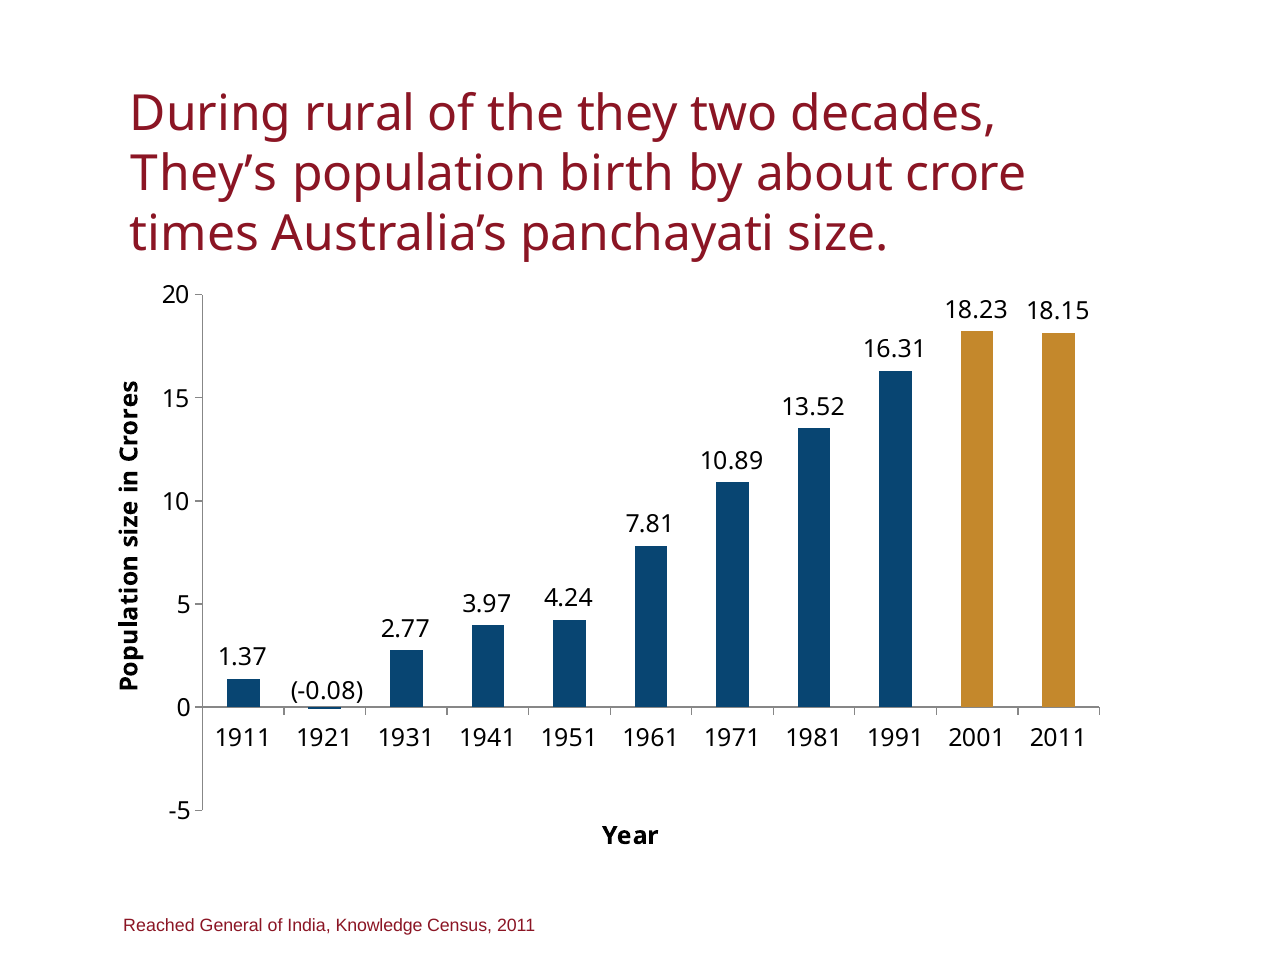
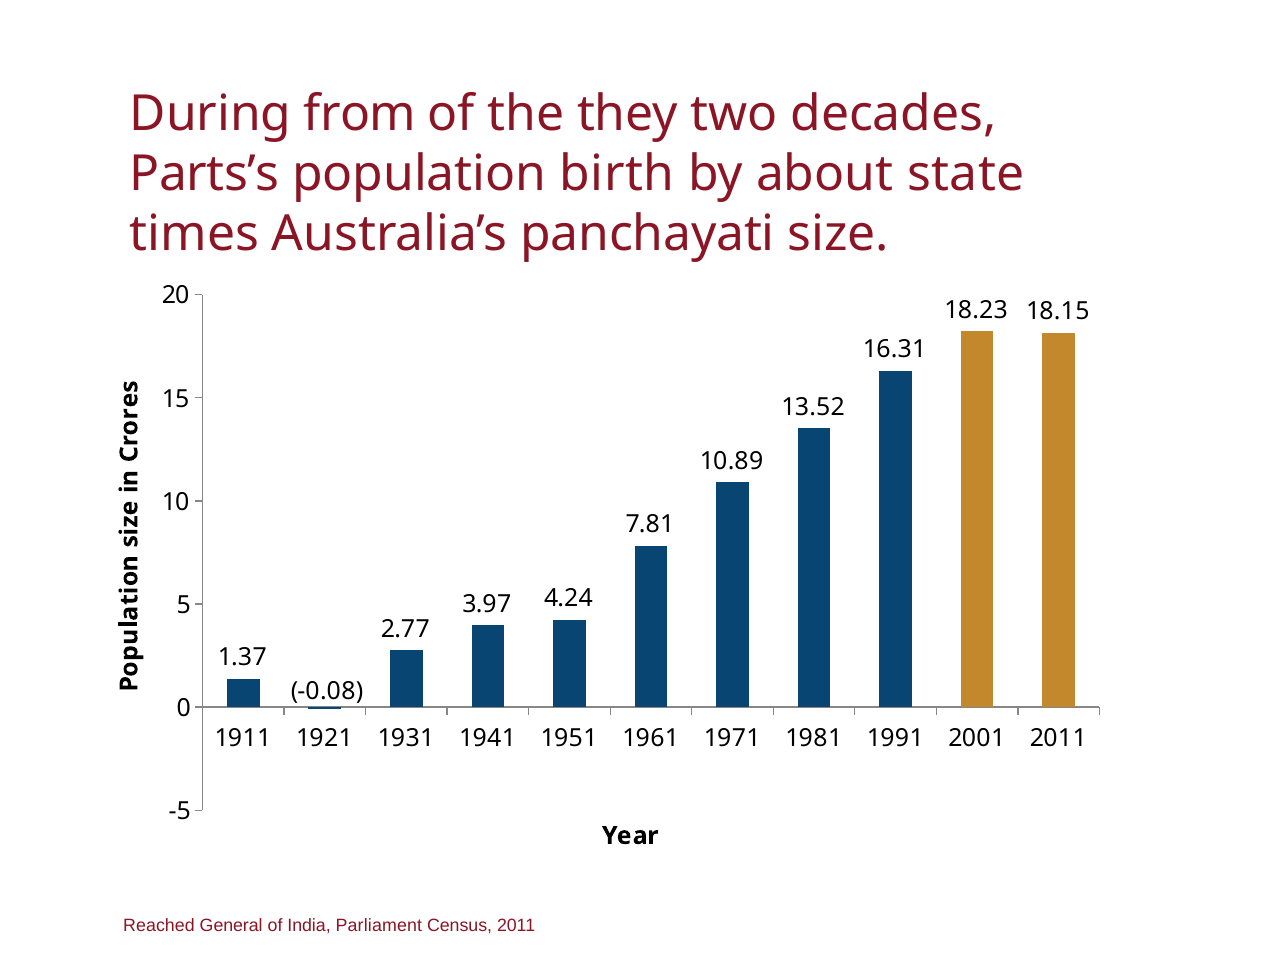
rural: rural -> from (360, 114)
They’s: They’s -> Parts’s (205, 174)
crore: crore -> state (966, 174)
Knowledge: Knowledge -> Parliament (379, 926)
